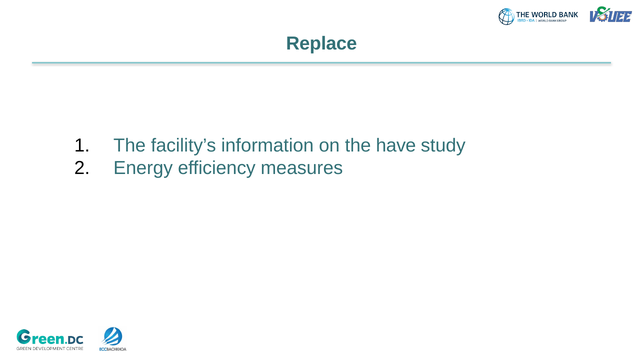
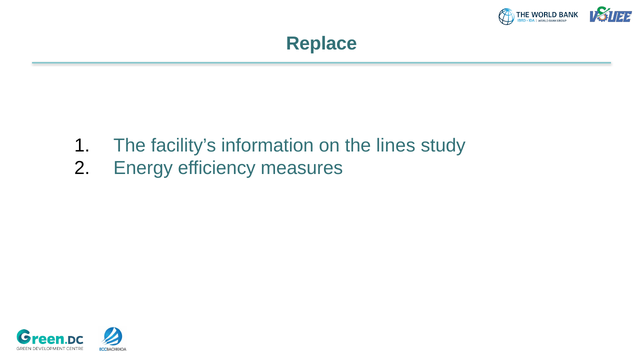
have: have -> lines (396, 145)
